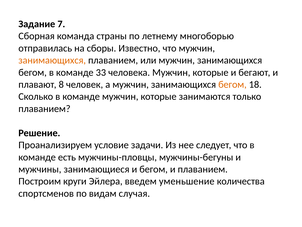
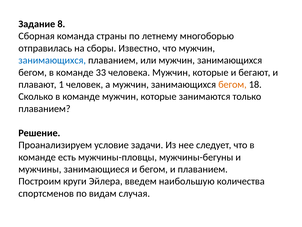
7: 7 -> 8 (61, 24)
занимающихся colour: orange -> blue (52, 60)
8: 8 -> 1 (61, 84)
уменьшение: уменьшение -> наибольшую (187, 181)
